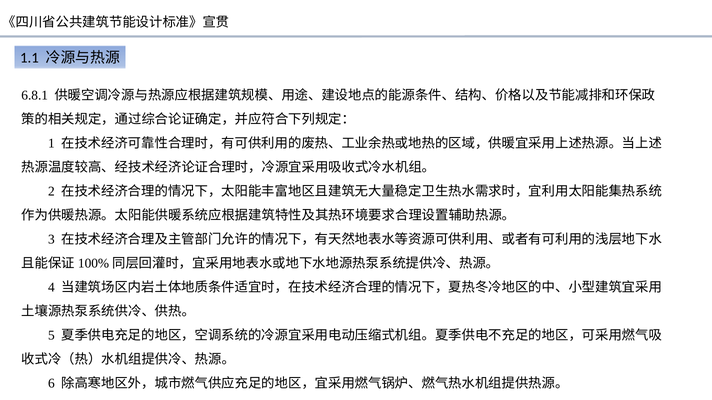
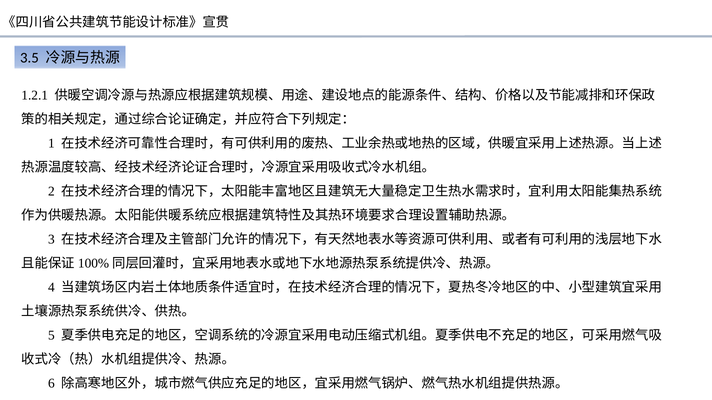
1.1: 1.1 -> 3.5 (29, 58)
6.8.1: 6.8.1 -> 1.2.1 (35, 95)
